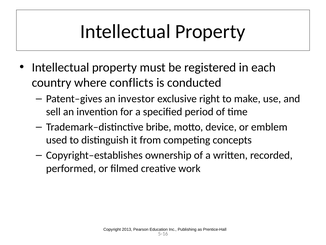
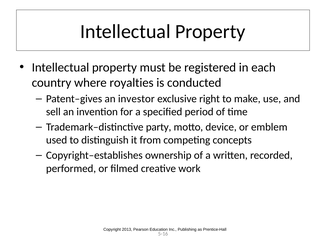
conflicts: conflicts -> royalties (132, 82)
bribe: bribe -> party (159, 127)
